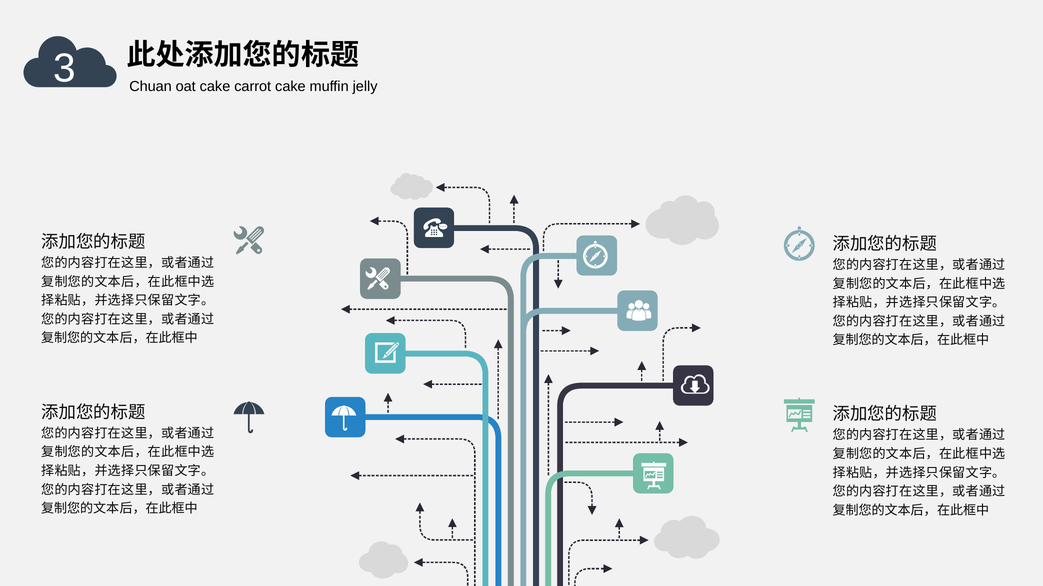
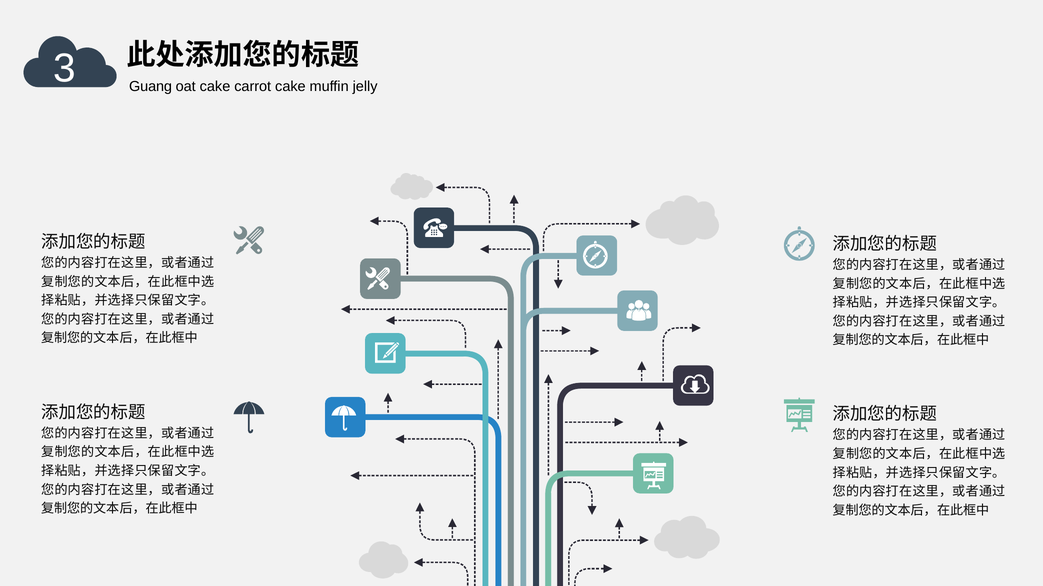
Chuan: Chuan -> Guang (151, 87)
